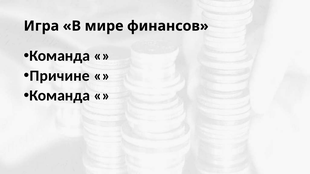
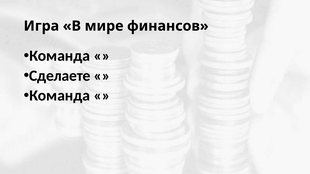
Причине: Причине -> Сделаете (60, 76)
